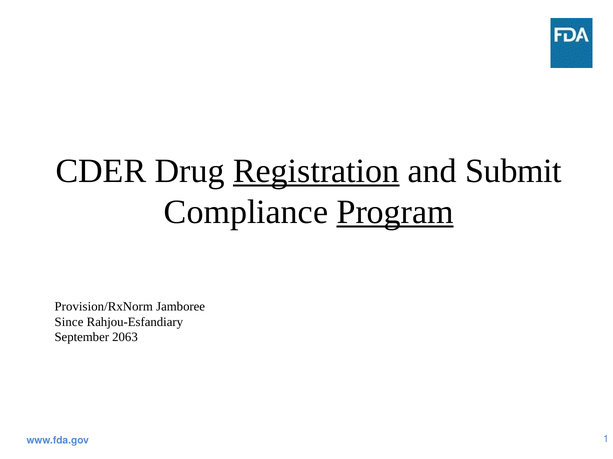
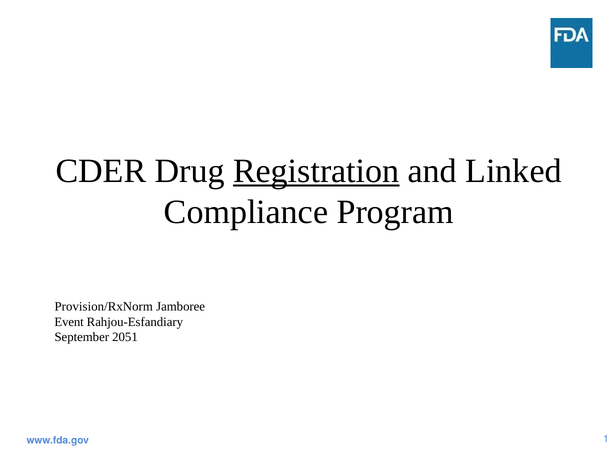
Submit: Submit -> Linked (513, 171)
Program underline: present -> none (395, 212)
Since: Since -> Event (69, 322)
2063: 2063 -> 2051 (125, 338)
